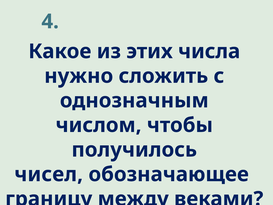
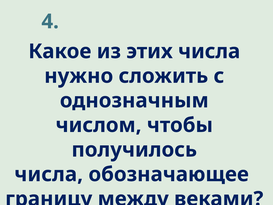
чисел: чисел -> числа (49, 174)
